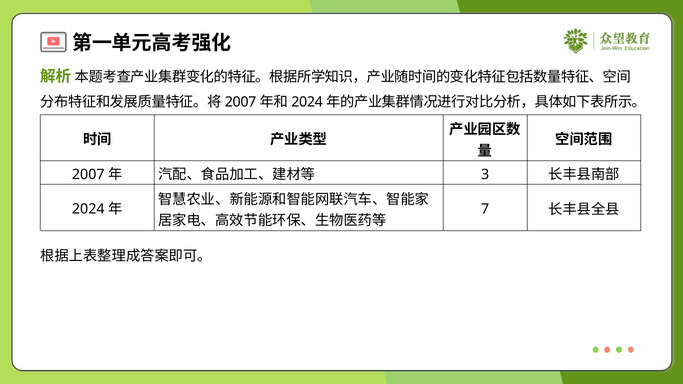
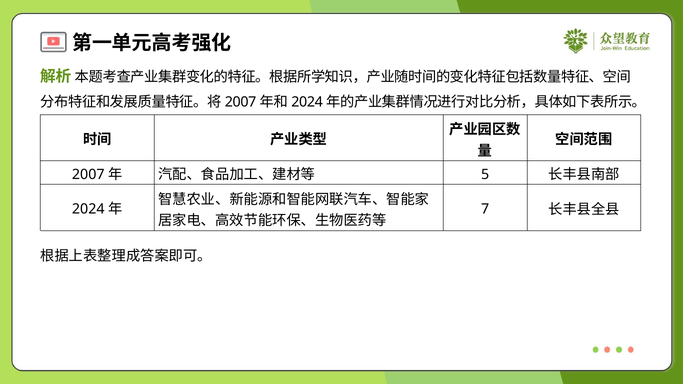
3: 3 -> 5 (485, 174)
